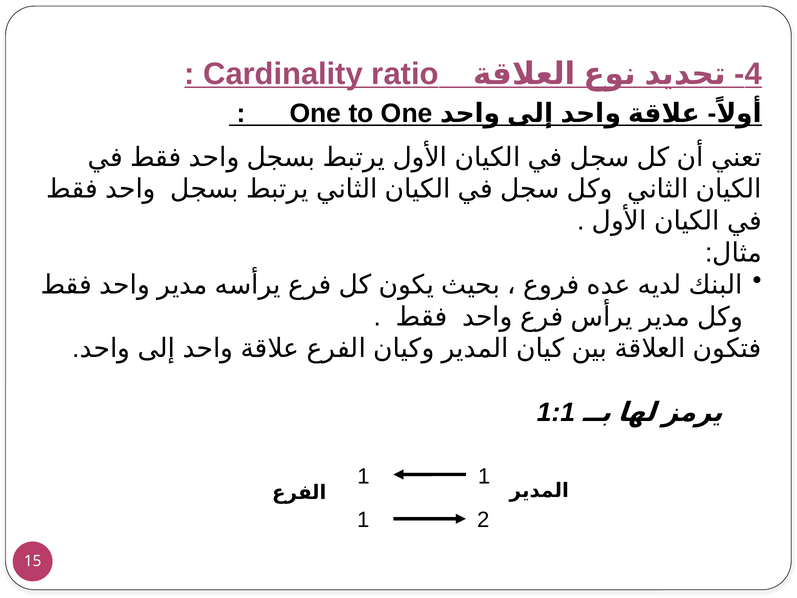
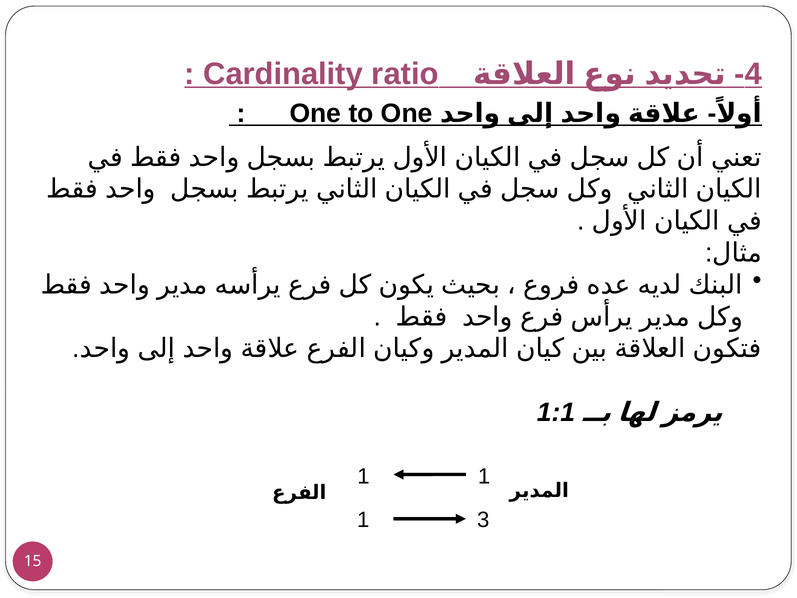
2: 2 -> 3 (483, 520)
